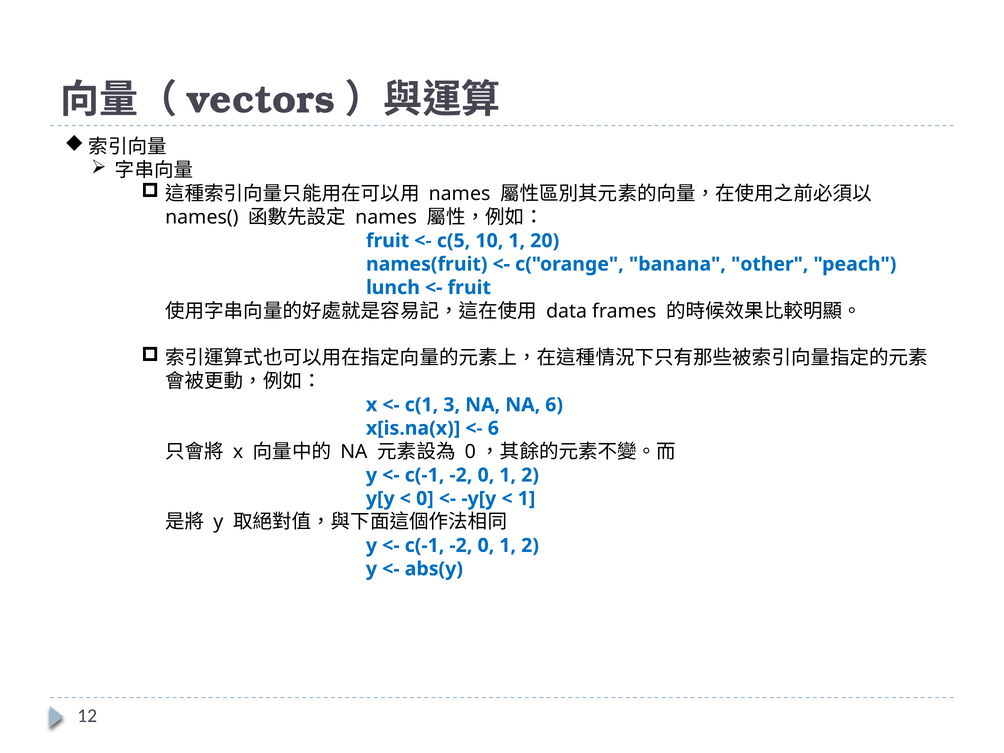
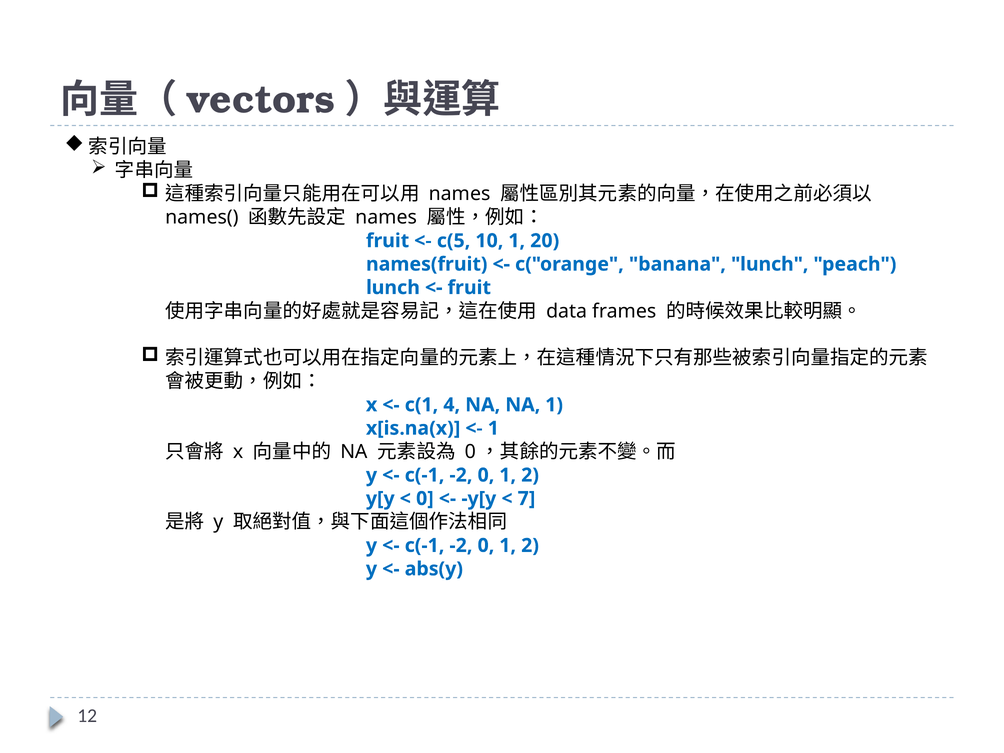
banana other: other -> lunch (770, 264)
3: 3 -> 4 (452, 405)
NA 6: 6 -> 1 (554, 405)
6: 6 -> 1 (493, 428)
1: 1 -> 7 (526, 499)
